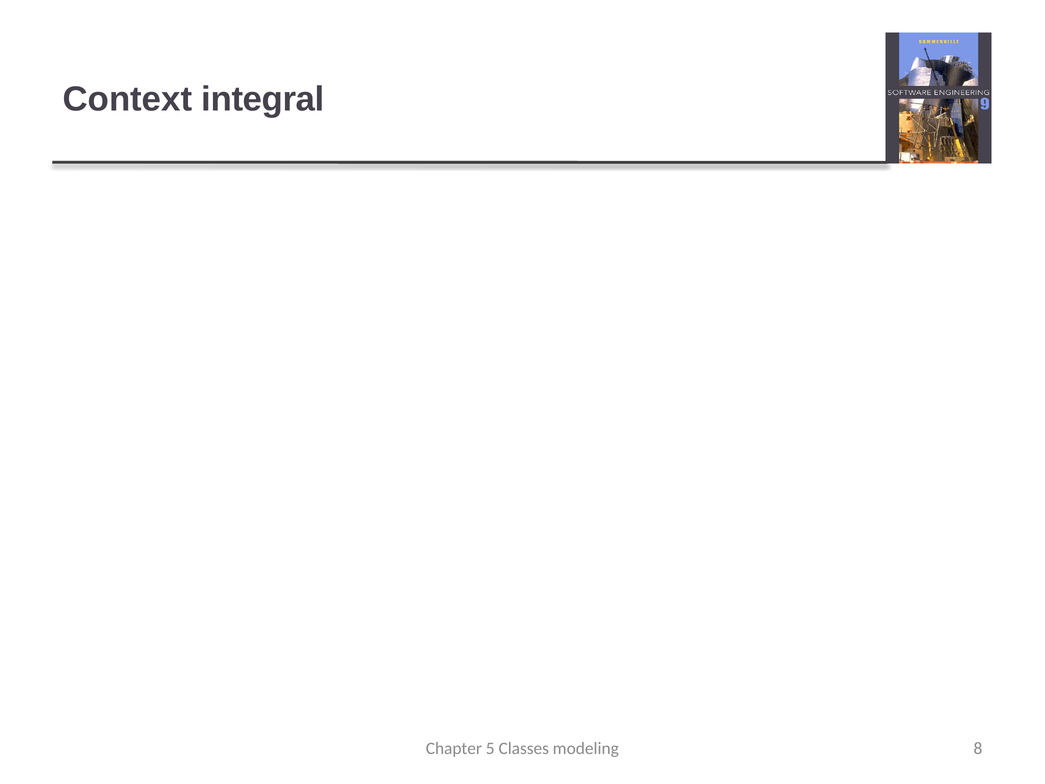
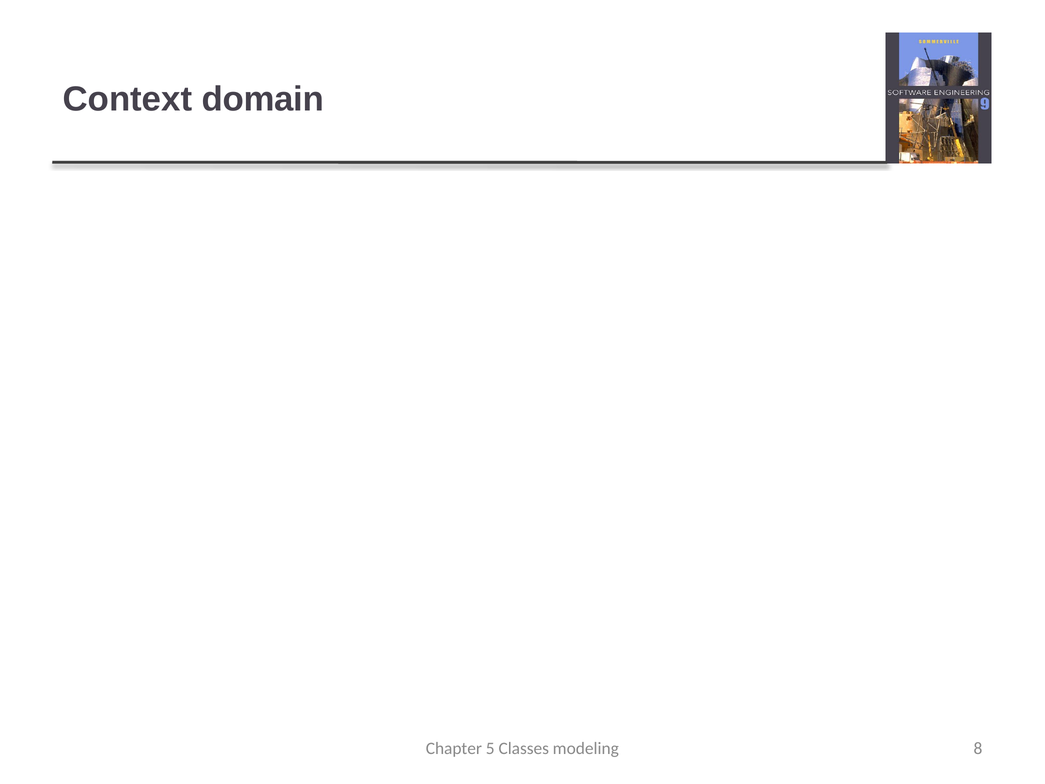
integral: integral -> domain (263, 99)
